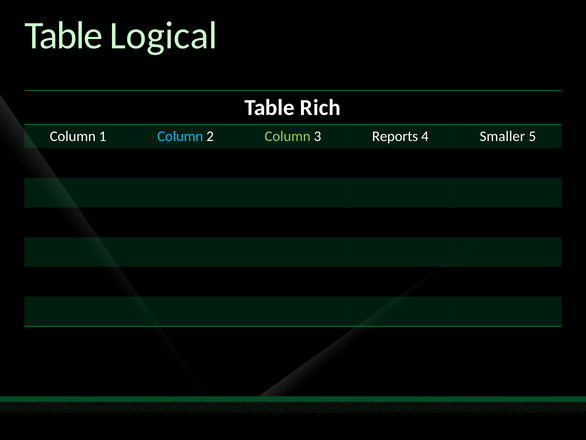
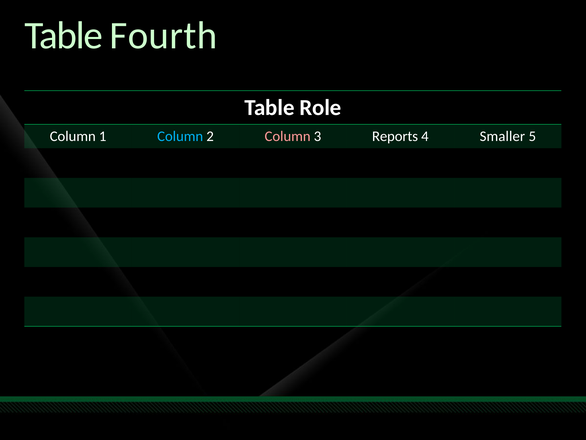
Logical: Logical -> Fourth (163, 36)
Rich: Rich -> Role (321, 108)
Column colour: light green -> pink (288, 136)
